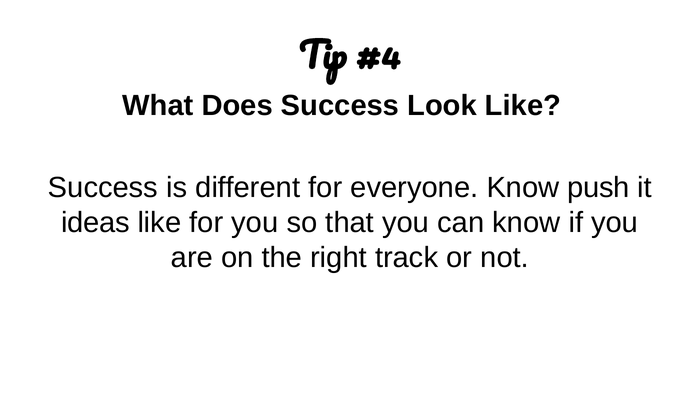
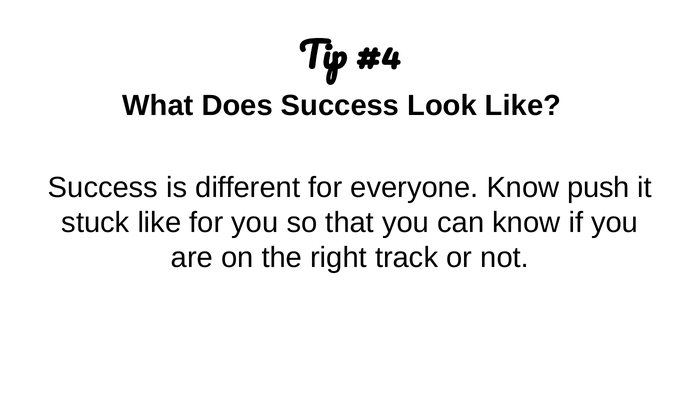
ideas: ideas -> stuck (95, 222)
